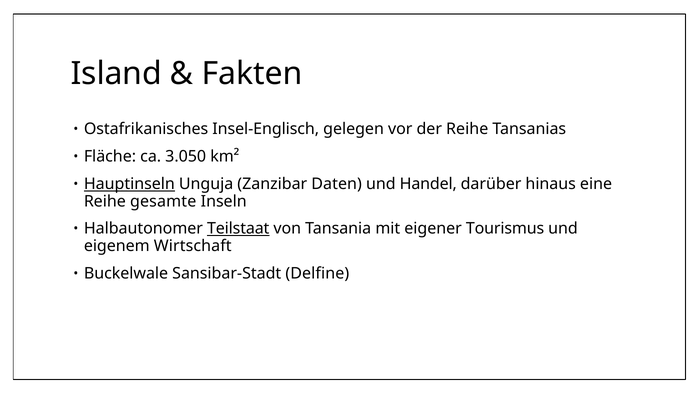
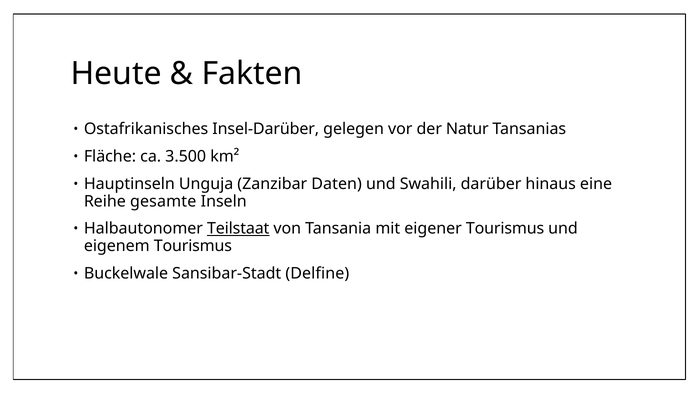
Island: Island -> Heute (116, 74)
Insel-Englisch: Insel-Englisch -> Insel-Darüber (266, 129)
der Reihe: Reihe -> Natur (467, 129)
3.050: 3.050 -> 3.500 (186, 157)
Hauptinseln underline: present -> none (129, 184)
Handel: Handel -> Swahili (428, 184)
eigenem Wirtschaft: Wirtschaft -> Tourismus (193, 246)
